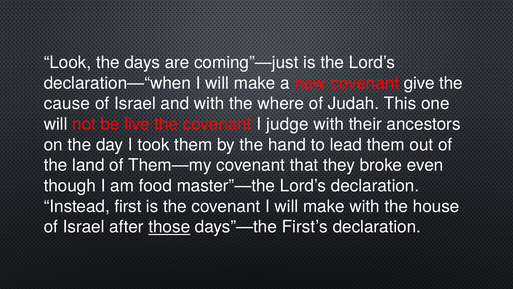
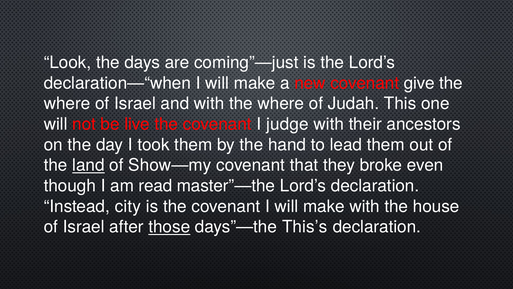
cause: cause -> where (67, 103)
land underline: none -> present (88, 165)
Them—my: Them—my -> Show—my (170, 165)
food: food -> read (155, 186)
first: first -> city (128, 206)
First’s: First’s -> This’s (305, 227)
